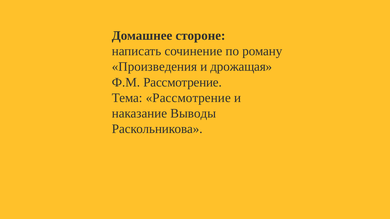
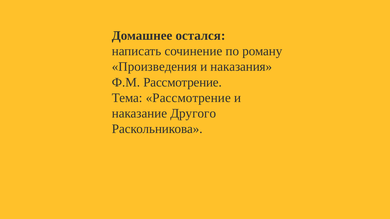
стороне: стороне -> остался (200, 36)
дрожащая: дрожащая -> наказания (241, 67)
Выводы: Выводы -> Другого (193, 114)
